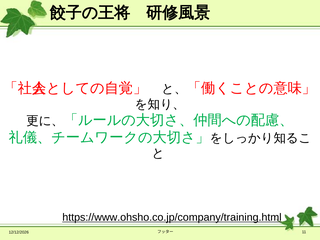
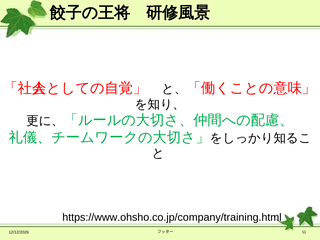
https://www.ohsho.co.jp/company/training.html underline: present -> none (172, 217)
